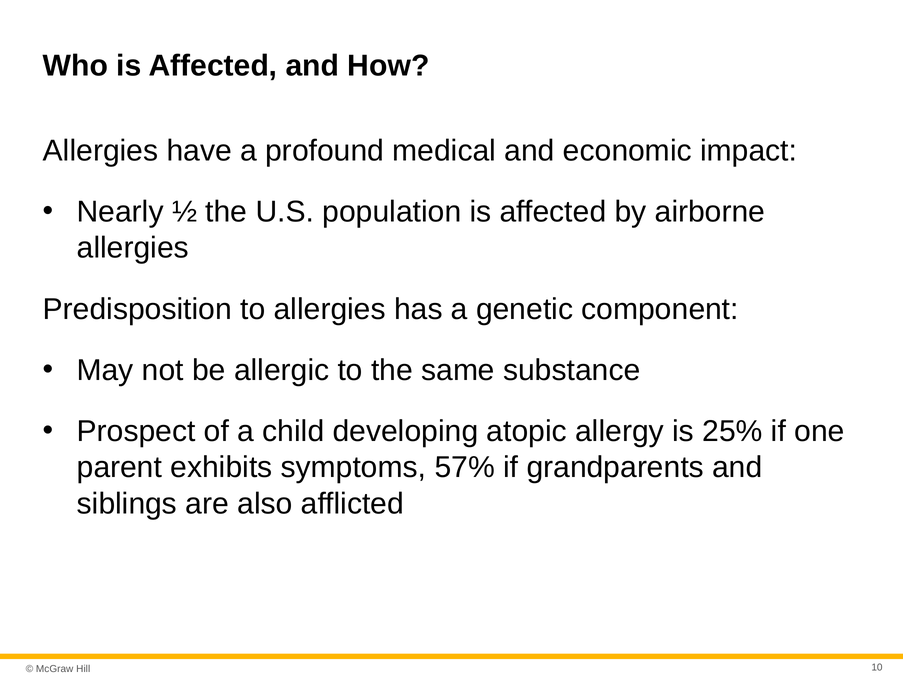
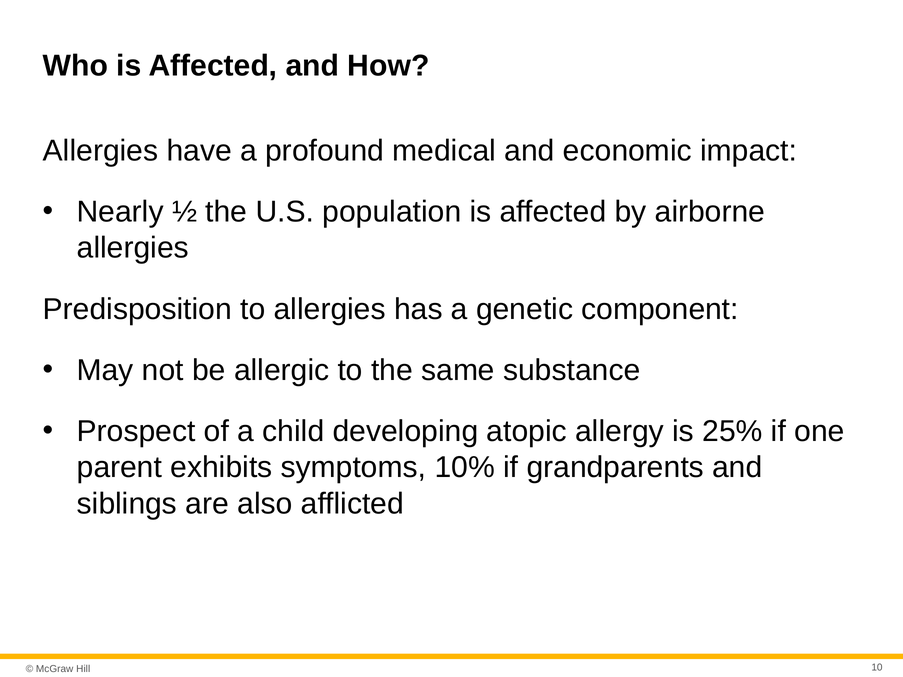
57%: 57% -> 10% (465, 468)
